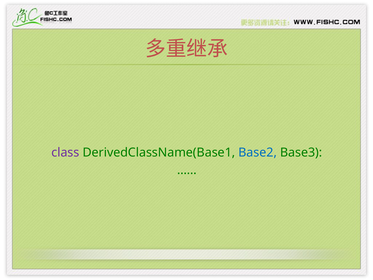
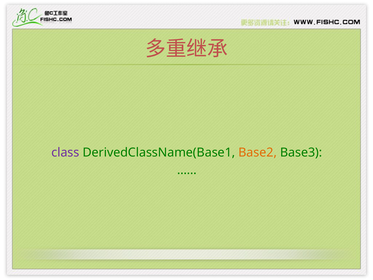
Base2 colour: blue -> orange (258, 152)
